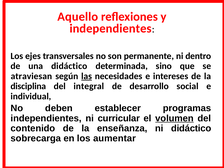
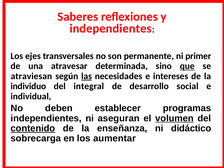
Aquello: Aquello -> Saberes (78, 17)
dentro: dentro -> primer (198, 56)
una didáctico: didáctico -> atravesar (69, 66)
que underline: none -> present (187, 66)
disciplina: disciplina -> individuo (28, 86)
curricular: curricular -> aseguran (119, 118)
contenido underline: none -> present (33, 128)
